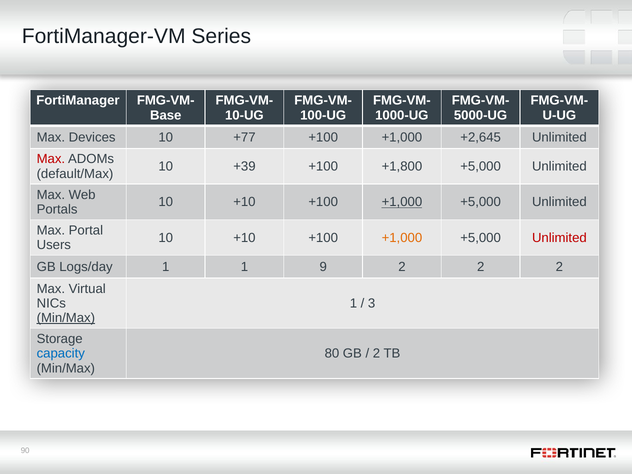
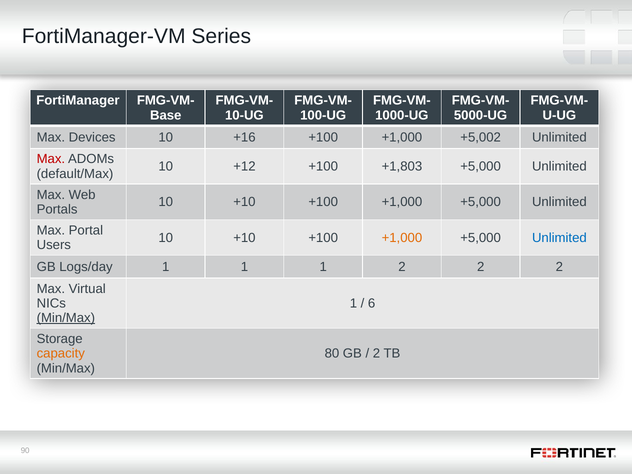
+77: +77 -> +16 (244, 137)
+2,645: +2,645 -> +5,002 (481, 137)
+39: +39 -> +12 (244, 166)
+1,800: +1,800 -> +1,803 (402, 166)
+1,000 underline: present -> none (402, 202)
Unlimited colour: red -> blue (559, 238)
1 1 9: 9 -> 1 (323, 267)
3: 3 -> 6 (372, 303)
capacity colour: blue -> orange (61, 354)
